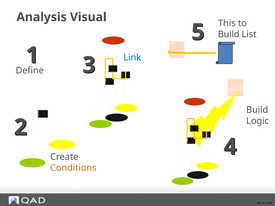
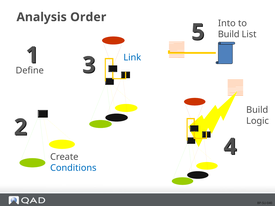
Visual: Visual -> Order (88, 17)
This: This -> Into (227, 23)
Conditions colour: orange -> blue (73, 168)
